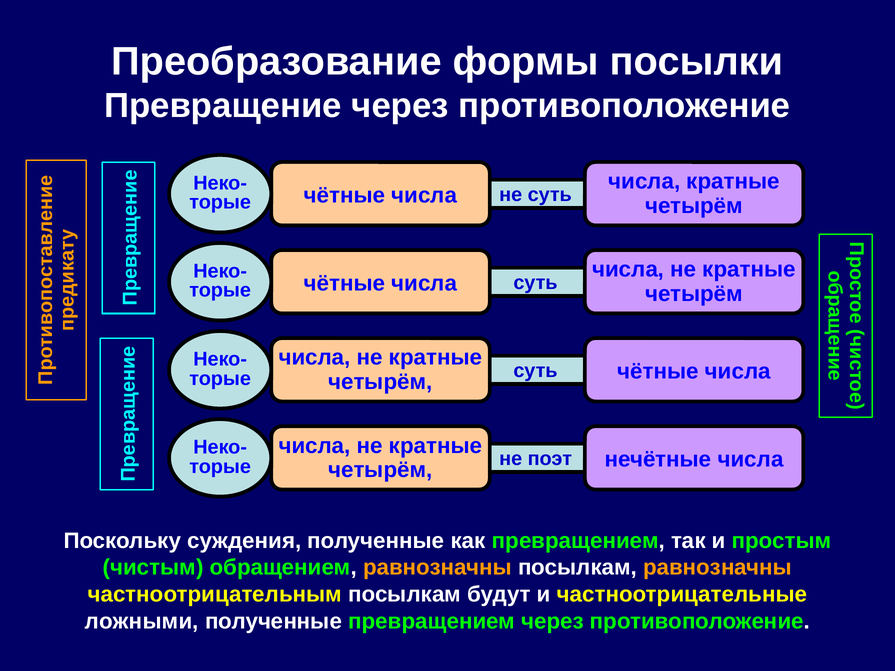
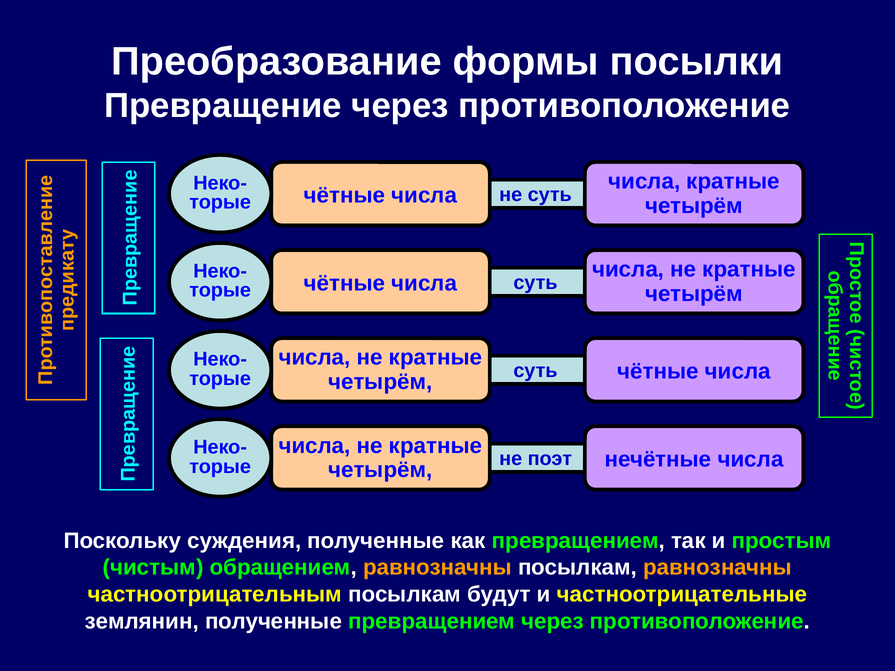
ложными: ложными -> землянин (142, 621)
